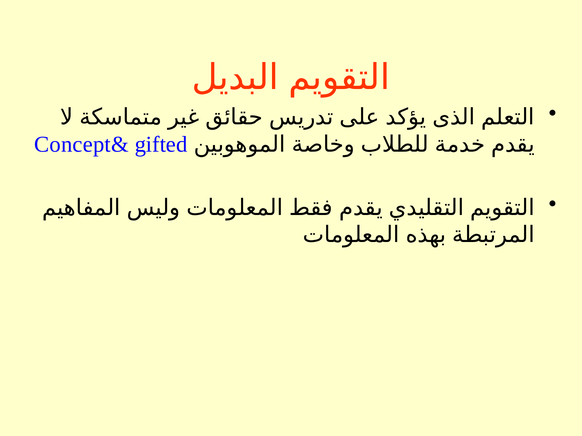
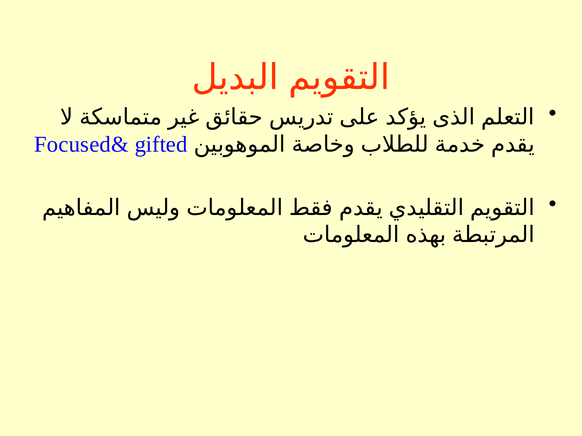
Concept&: Concept& -> Focused& (81, 144)
